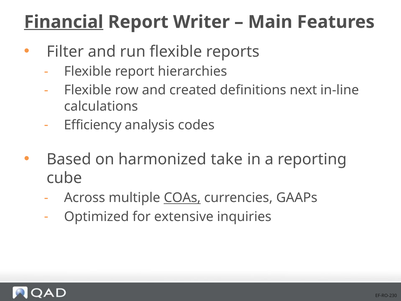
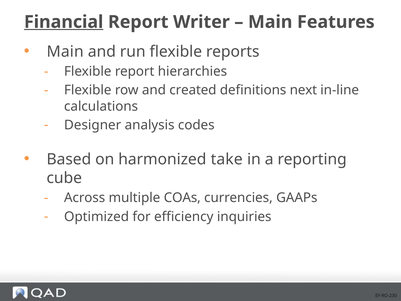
Filter: Filter -> Main (65, 52)
Efficiency: Efficiency -> Designer (93, 125)
COAs underline: present -> none (182, 198)
extensive: extensive -> efficiency (184, 216)
